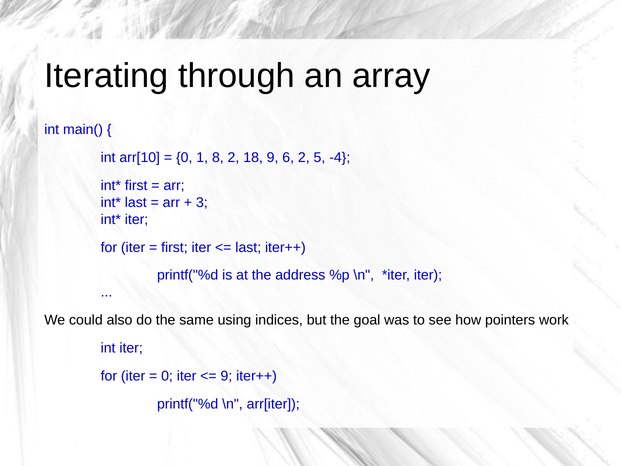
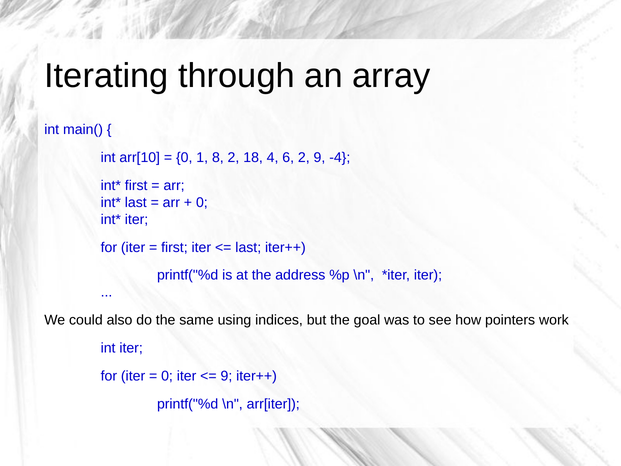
18 9: 9 -> 4 (273, 157)
2 5: 5 -> 9 (319, 157)
3: 3 -> 0 (202, 202)
